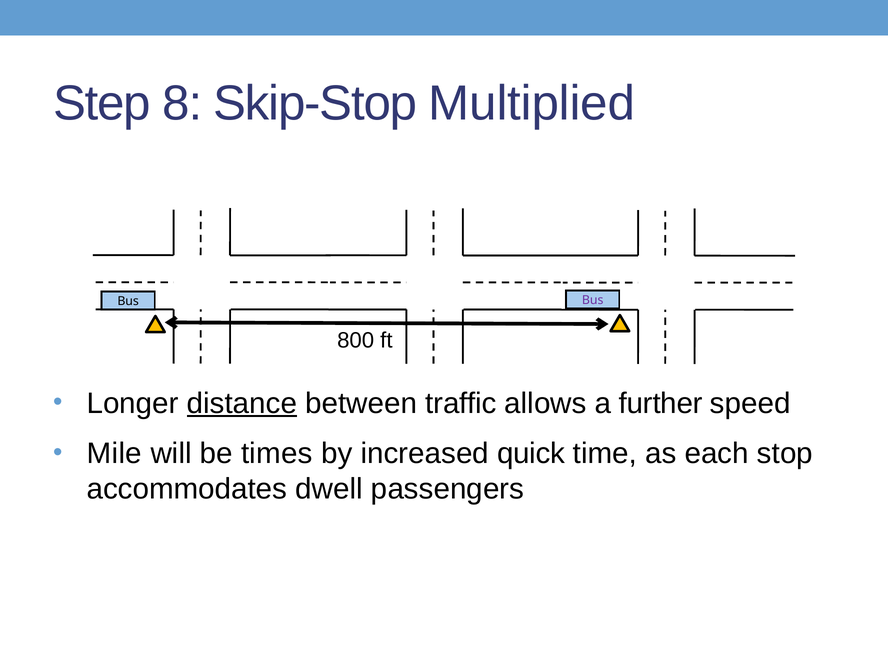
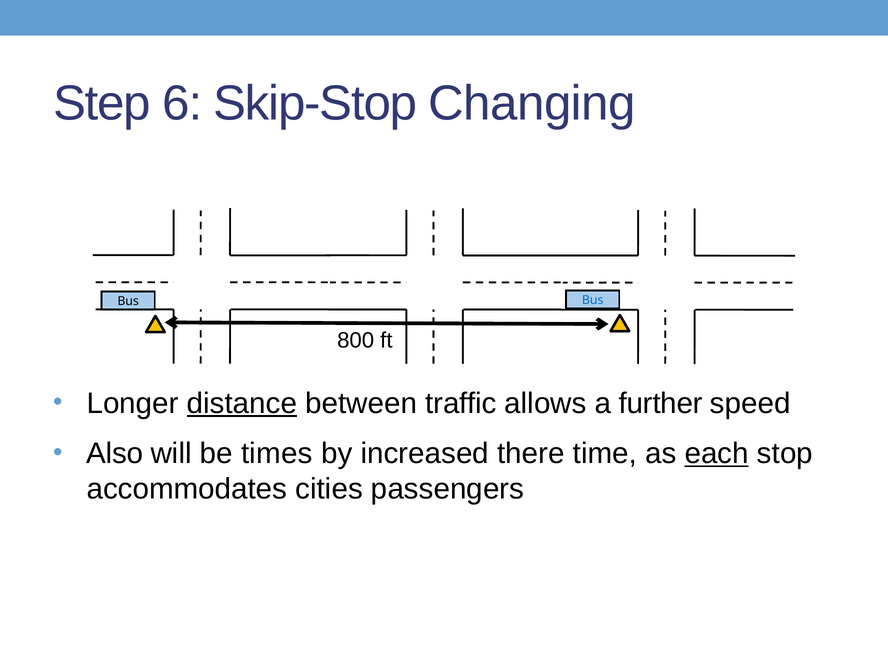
8: 8 -> 6 (182, 103)
Multiplied: Multiplied -> Changing (532, 103)
Bus colour: purple -> blue (593, 300)
Mile: Mile -> Also (115, 454)
quick: quick -> there (531, 454)
each underline: none -> present (717, 454)
dwell: dwell -> cities (329, 489)
